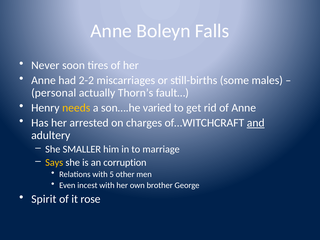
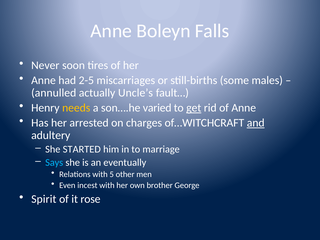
2-2: 2-2 -> 2-5 (86, 80)
personal: personal -> annulled (54, 93)
Thorn’s: Thorn’s -> Uncle’s (136, 93)
get underline: none -> present (194, 108)
SMALLER: SMALLER -> STARTED (82, 149)
Says colour: yellow -> light blue (54, 162)
corruption: corruption -> eventually (125, 162)
